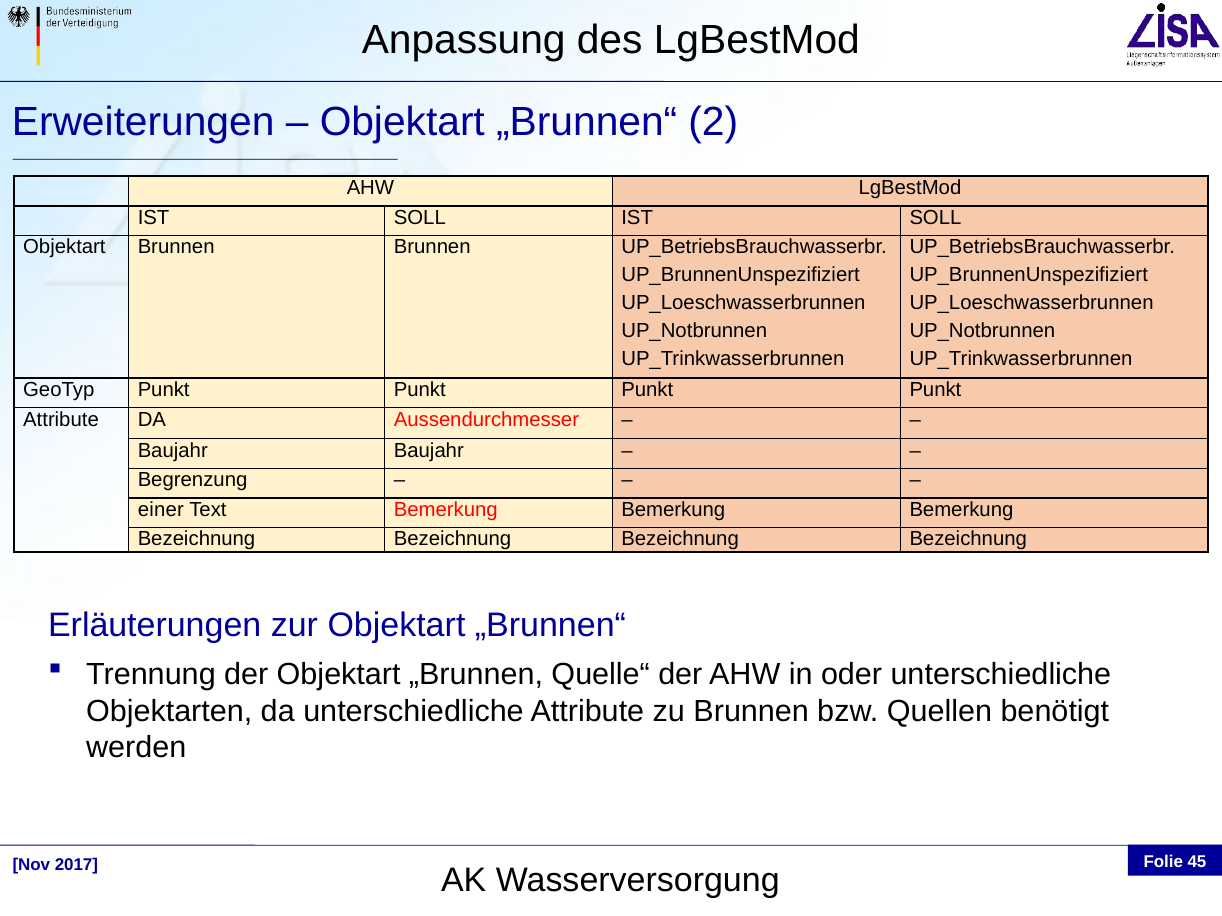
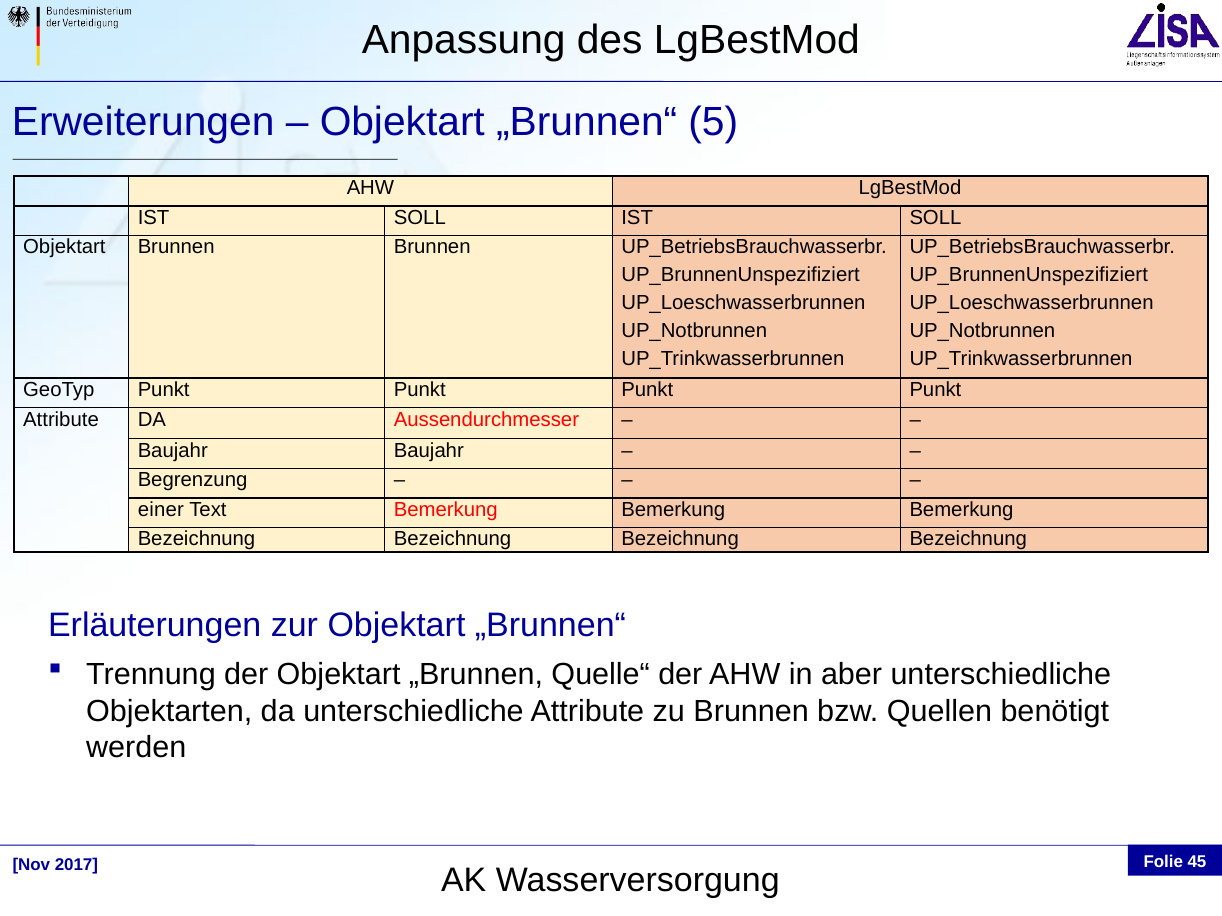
2: 2 -> 5 (713, 122)
oder: oder -> aber (852, 675)
